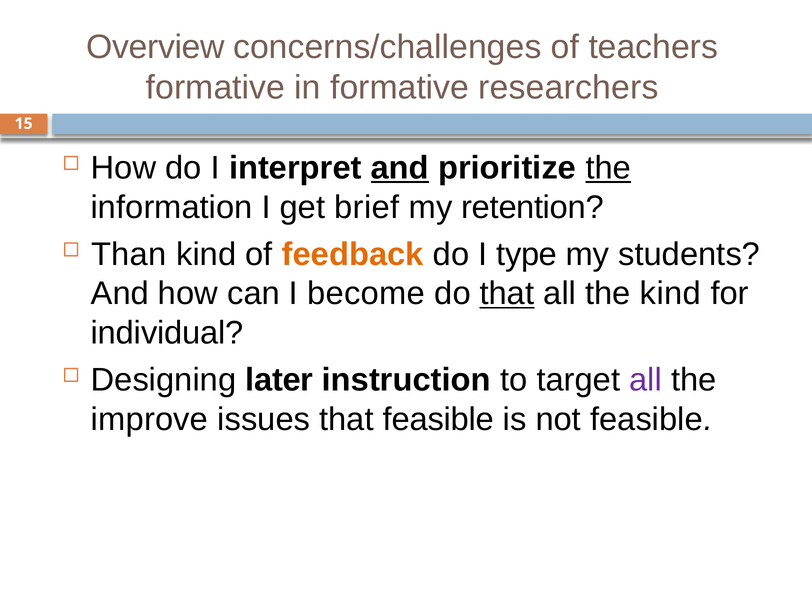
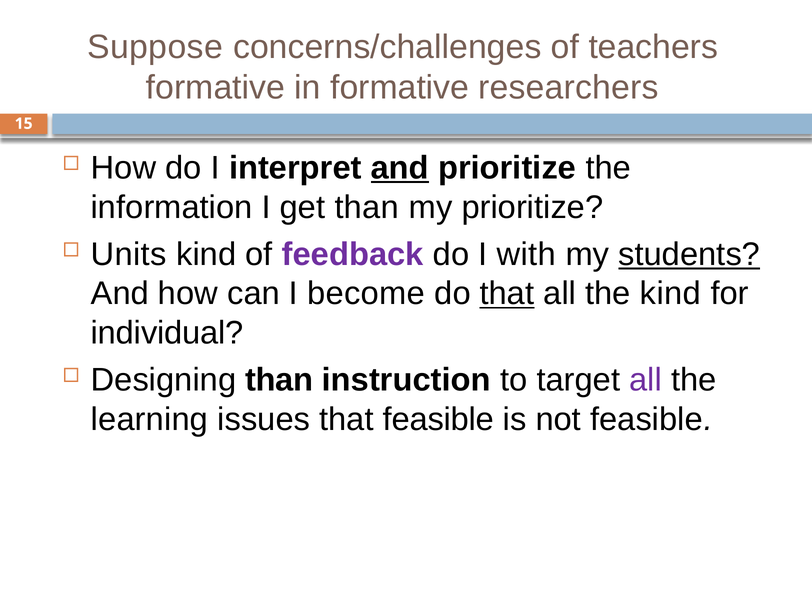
Overview: Overview -> Suppose (155, 47)
the underline: present -> none (608, 168)
get brief: brief -> than (367, 207)
my retention: retention -> prioritize (532, 207)
Than: Than -> Units (129, 254)
feedback colour: orange -> purple (353, 254)
type: type -> with (526, 254)
students underline: none -> present (689, 254)
Designing later: later -> than (279, 380)
improve: improve -> learning (149, 419)
